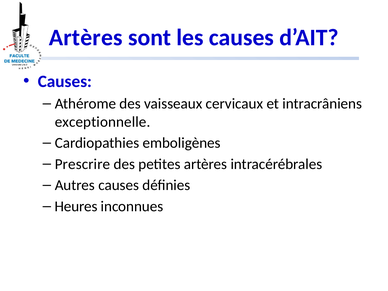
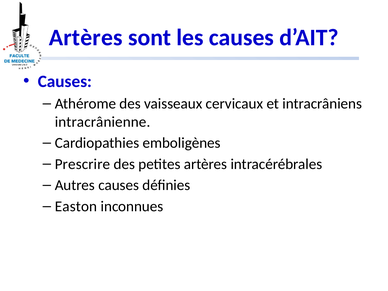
exceptionnelle: exceptionnelle -> intracrânienne (103, 122)
Heures: Heures -> Easton (76, 206)
